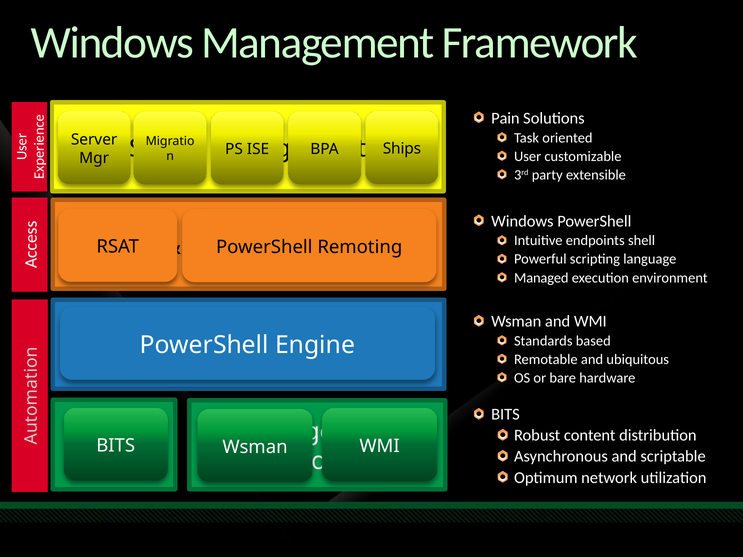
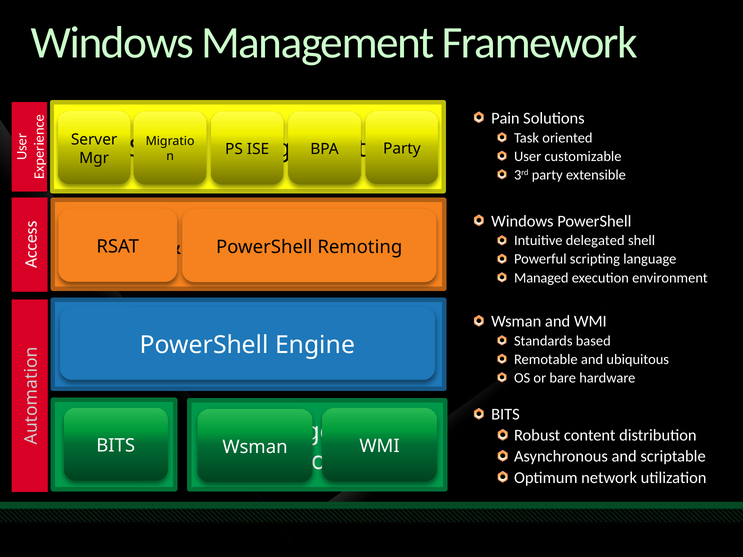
Ships: Ships -> Party (402, 149)
endpoints: endpoints -> delegated (595, 241)
